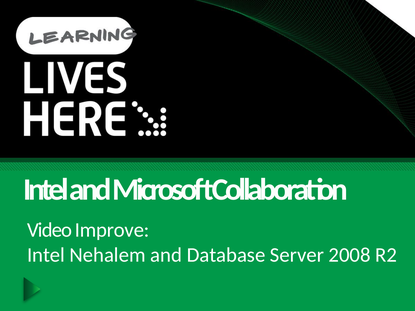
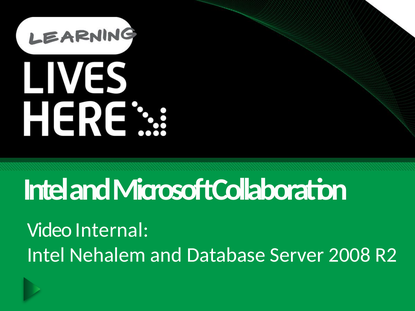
Improve: Improve -> Internal (112, 230)
